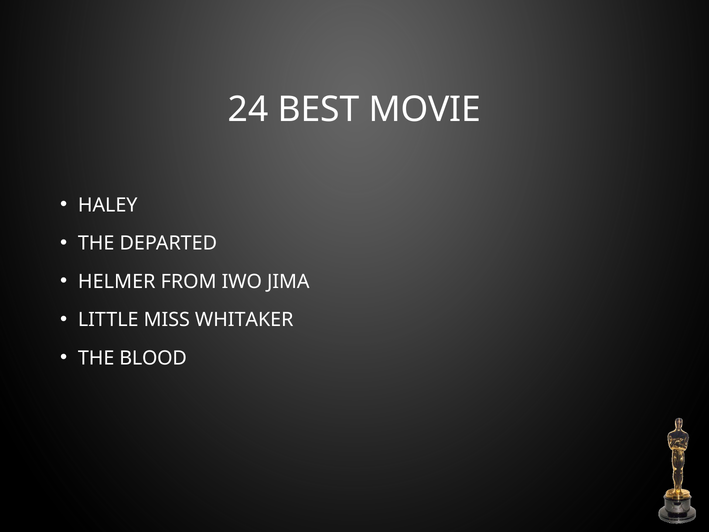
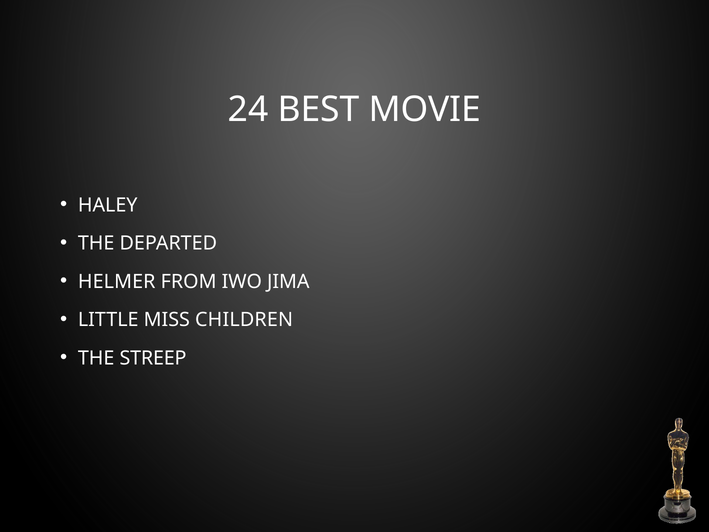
WHITAKER: WHITAKER -> CHILDREN (244, 320)
BLOOD: BLOOD -> STREEP (153, 358)
